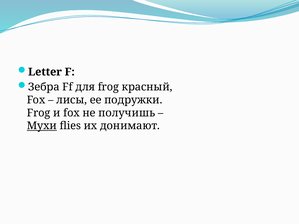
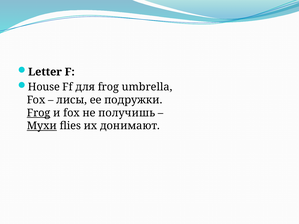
Зебра: Зебра -> House (44, 87)
красный: красный -> umbrella (147, 87)
Frog underline: none -> present (39, 113)
